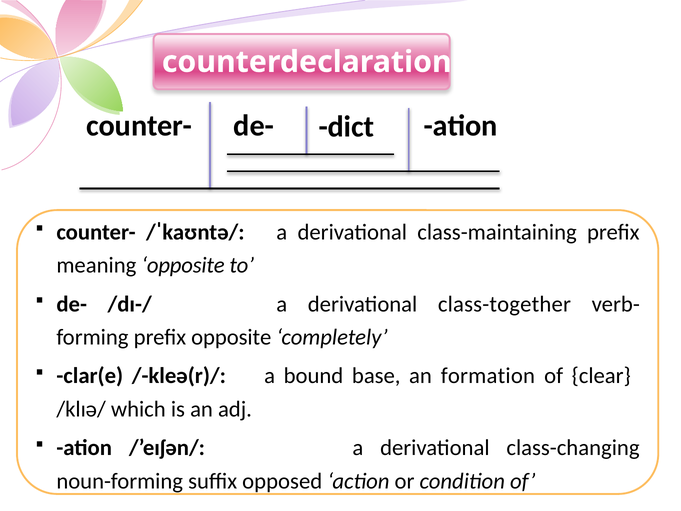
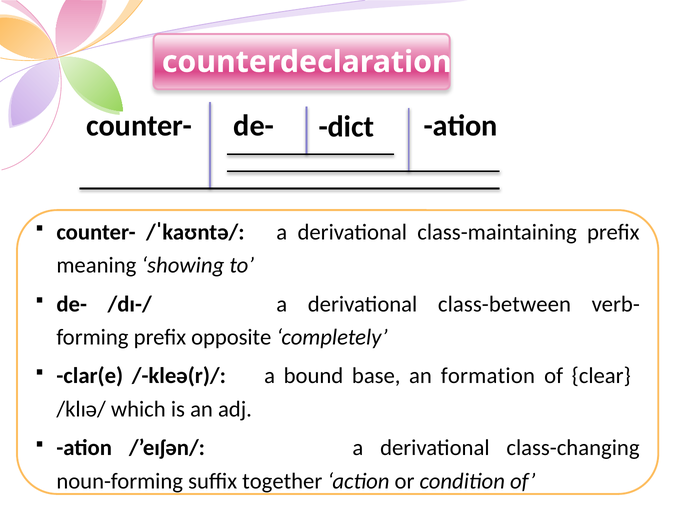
meaning opposite: opposite -> showing (183, 265)
class-together: class-together -> class-between (504, 304)
opposed: opposed -> together (282, 481)
